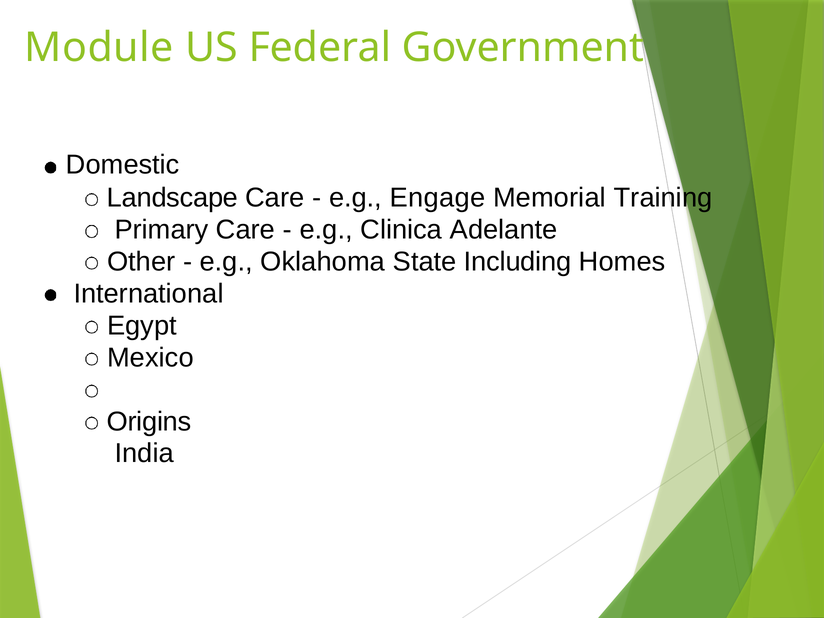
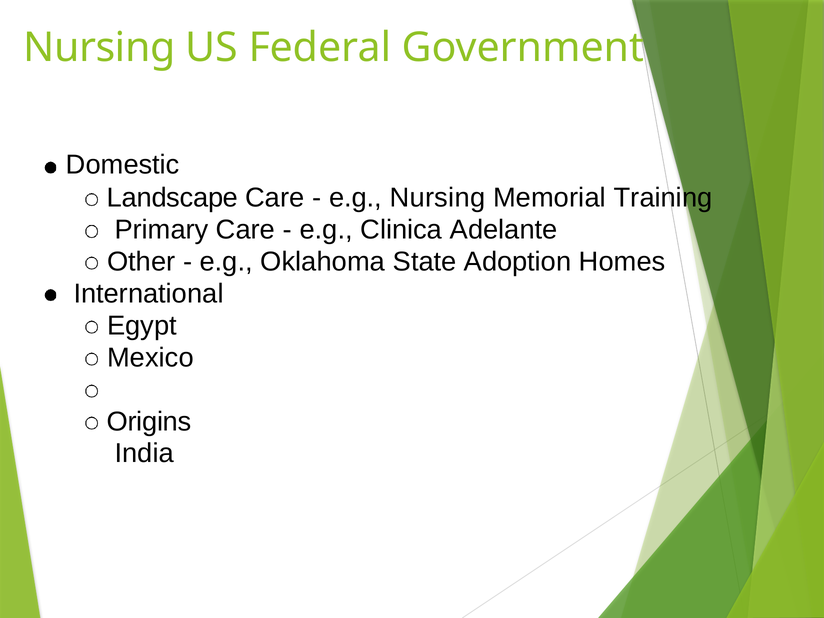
Module: Module -> Nursing (99, 48)
e.g Engage: Engage -> Nursing (438, 198)
Including: Including -> Adoption (518, 262)
